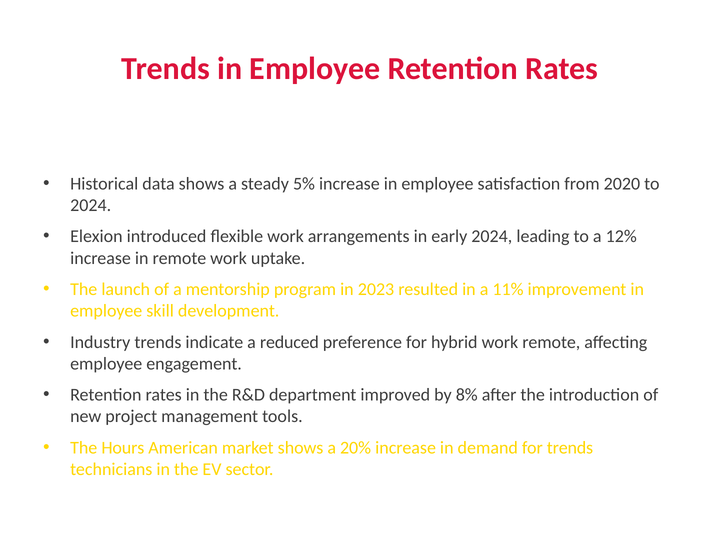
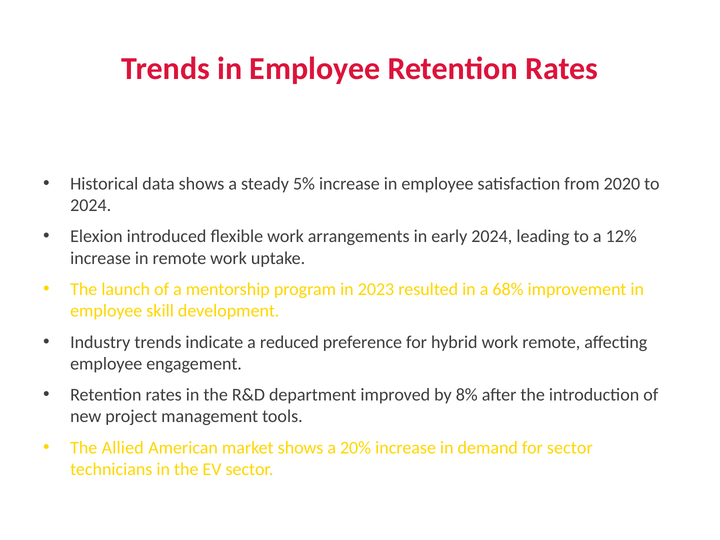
11%: 11% -> 68% (508, 289)
Hours: Hours -> Allied (123, 448)
for trends: trends -> sector (570, 448)
